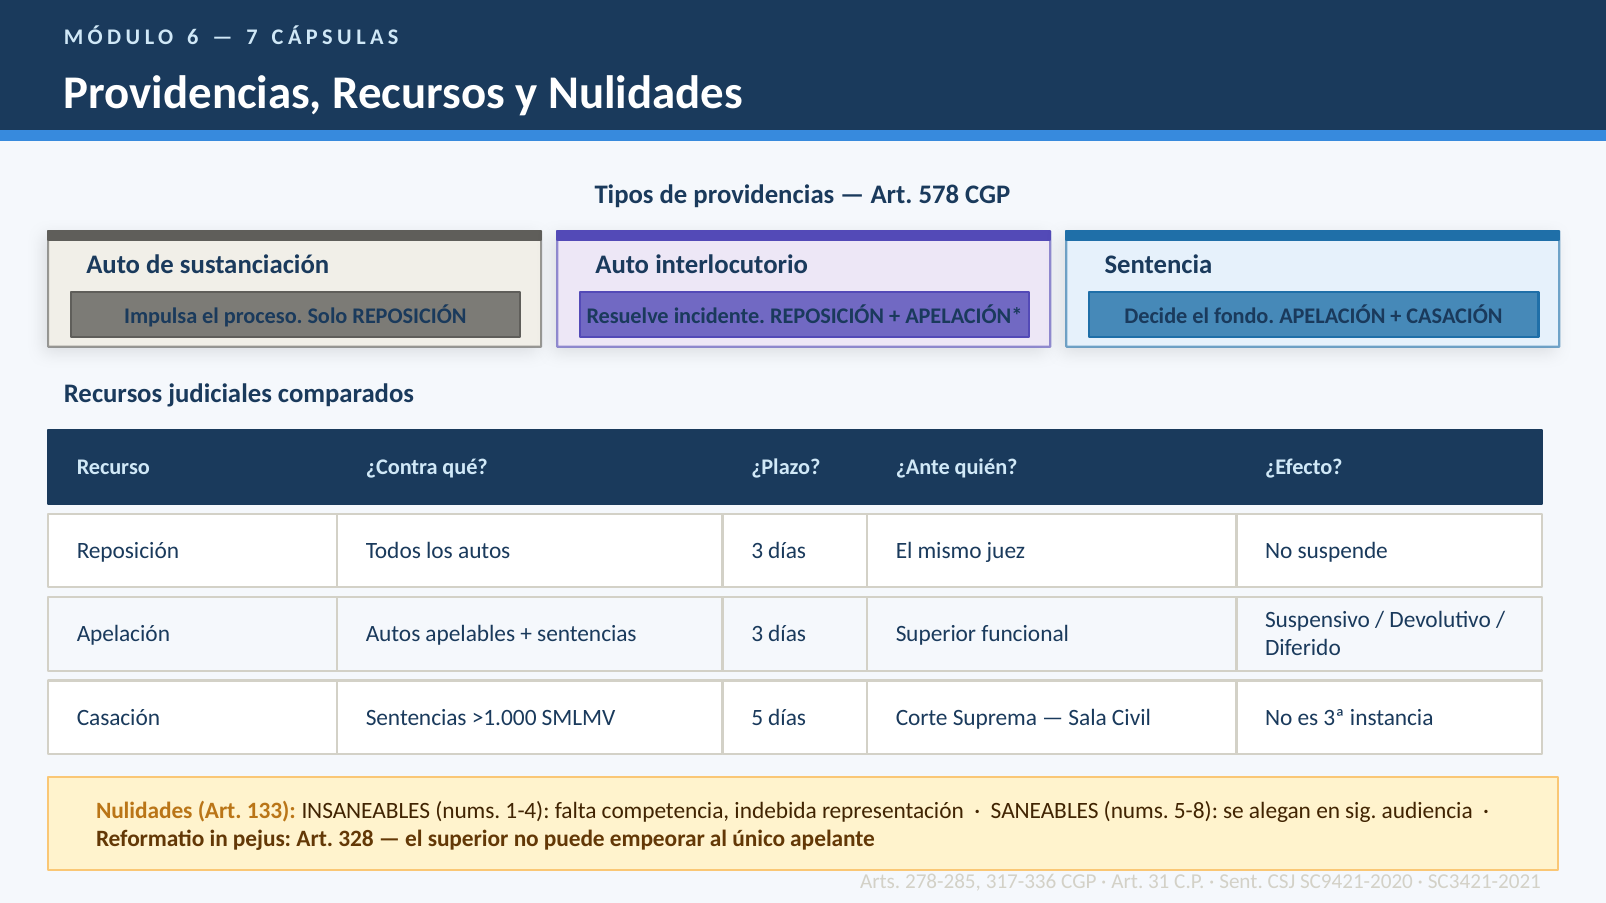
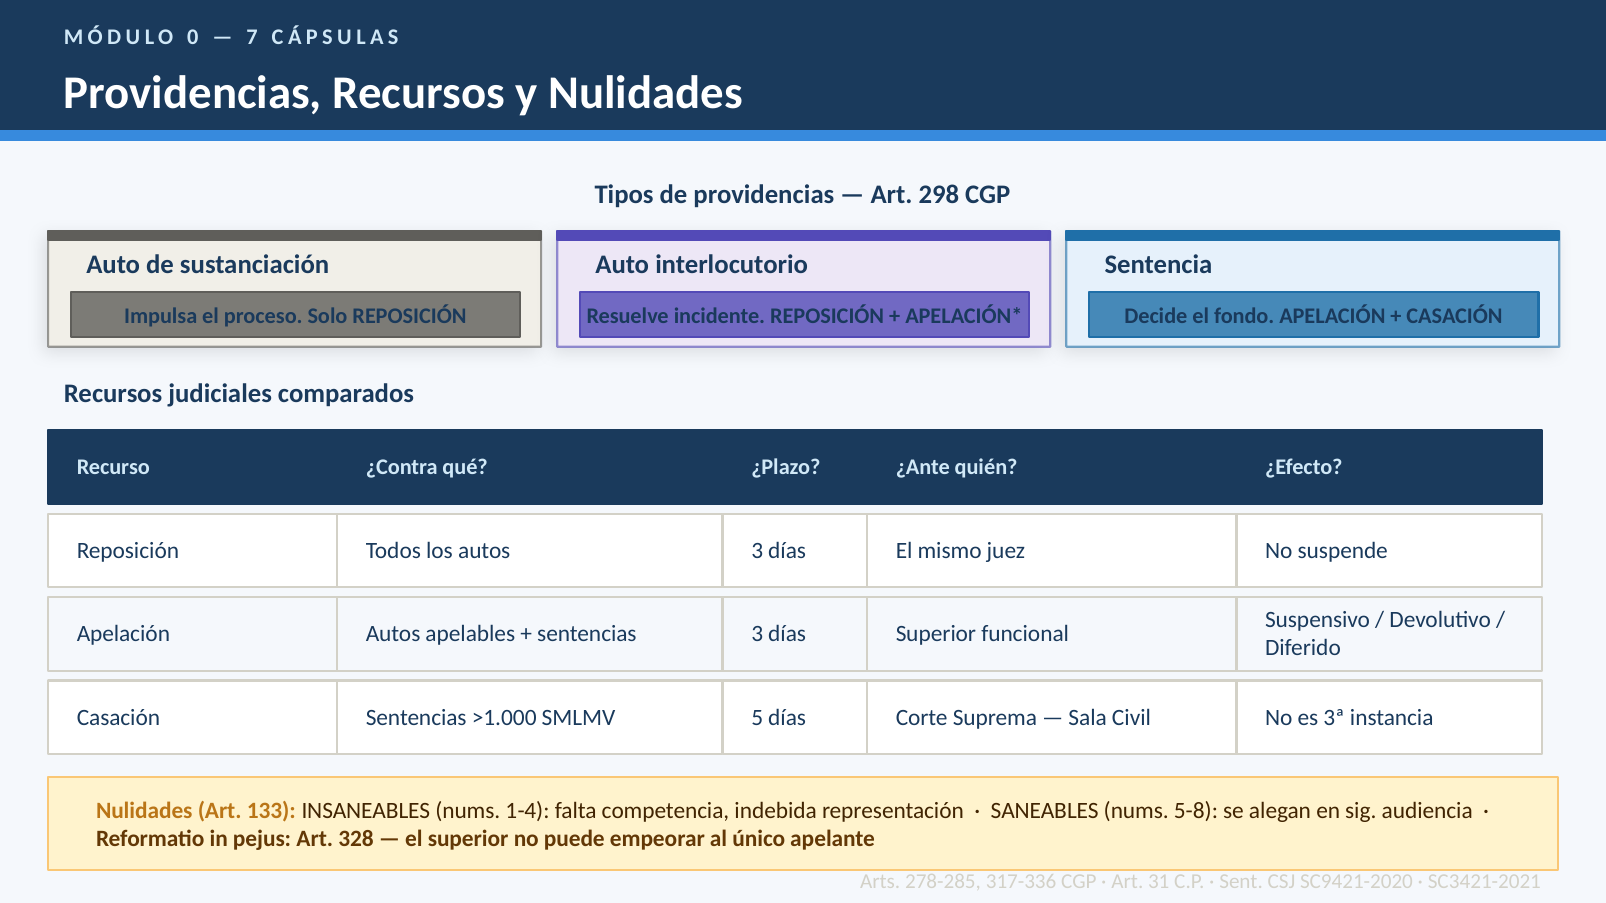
6: 6 -> 0 (193, 37)
578: 578 -> 298 (939, 195)
